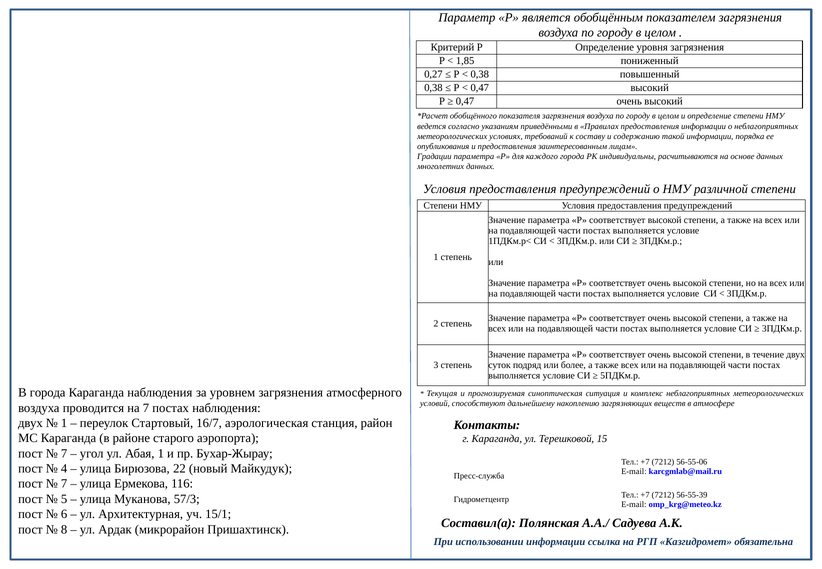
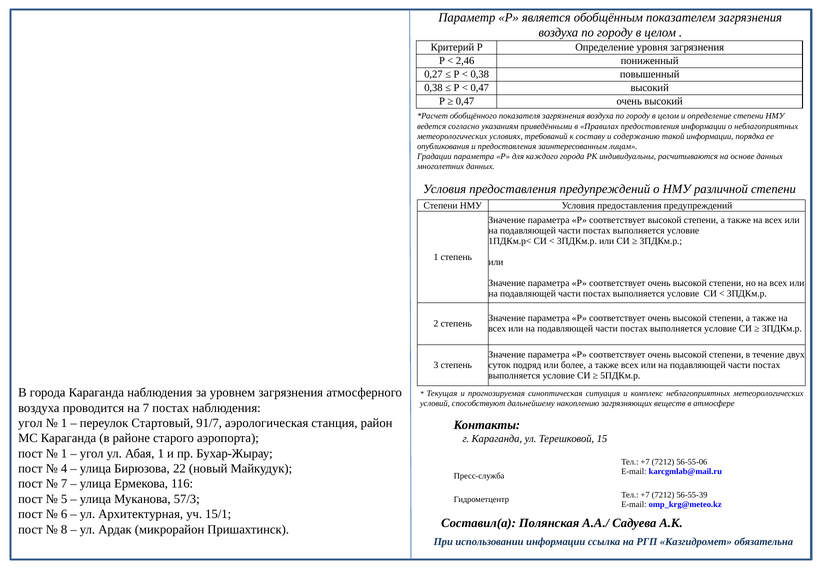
1,85: 1,85 -> 2,46 (465, 61)
двух: двух -> угол (30, 423)
16/7: 16/7 -> 91/7 (209, 423)
7: 7 -> 1 (64, 454)
